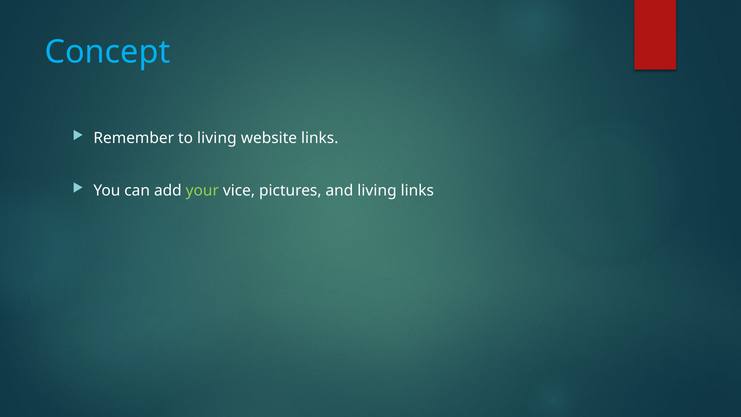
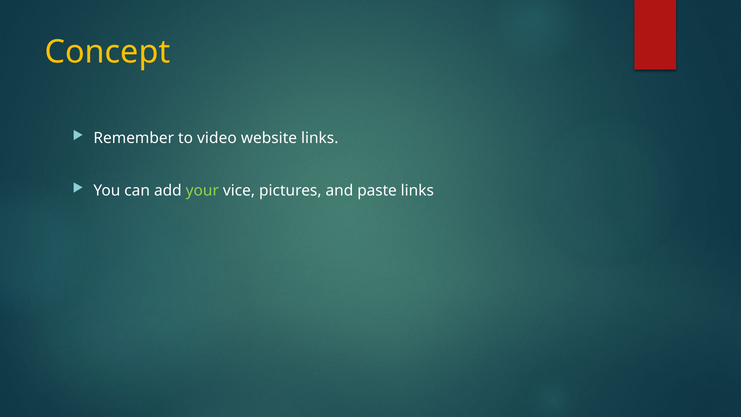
Concept colour: light blue -> yellow (108, 52)
to living: living -> video (217, 138)
and living: living -> paste (377, 190)
